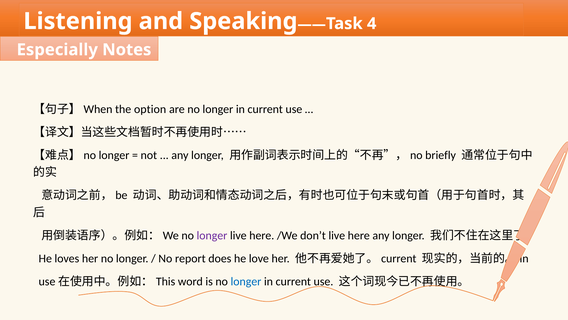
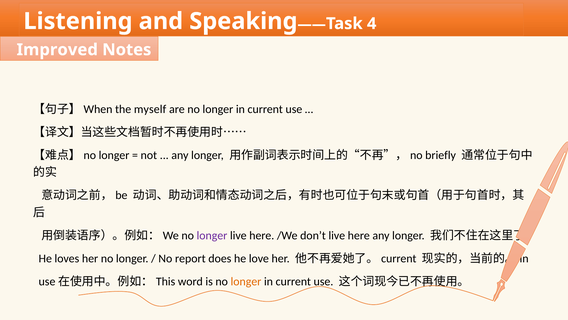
Especially: Especially -> Improved (57, 50)
option: option -> myself (150, 109)
longer colour: blue -> orange (246, 281)
